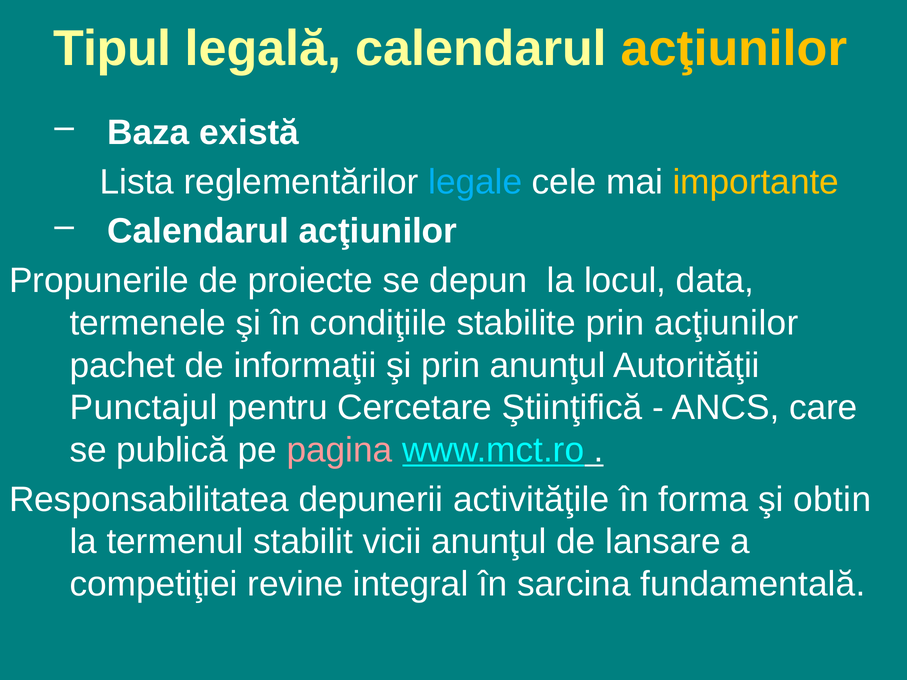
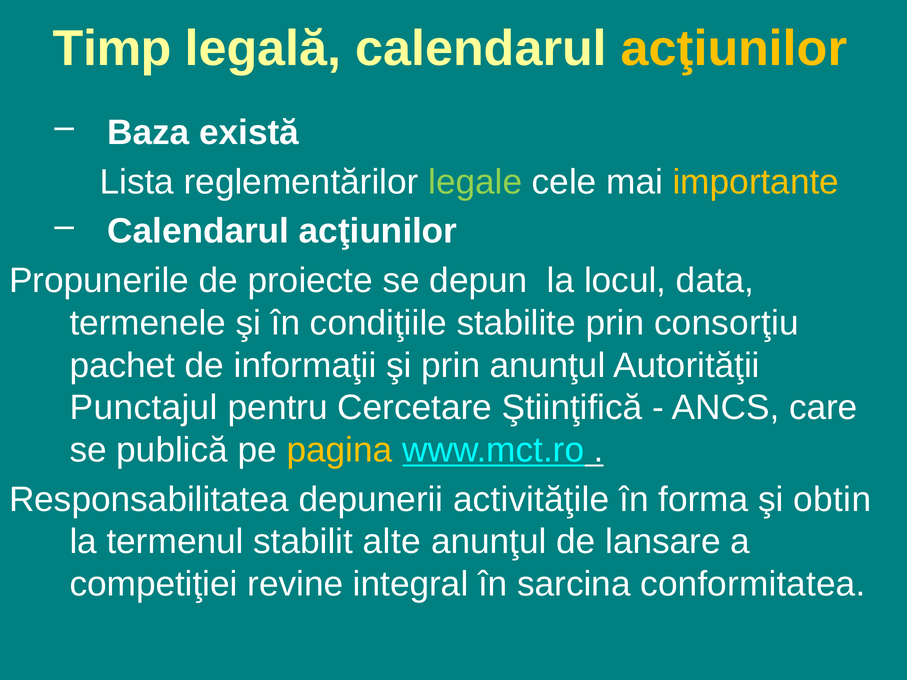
Tipul: Tipul -> Timp (112, 49)
legale colour: light blue -> light green (475, 182)
prin acţiunilor: acţiunilor -> consorţiu (726, 323)
pagina colour: pink -> yellow (339, 450)
vicii: vicii -> alte (392, 542)
fundamentală: fundamentală -> conformitatea (753, 584)
